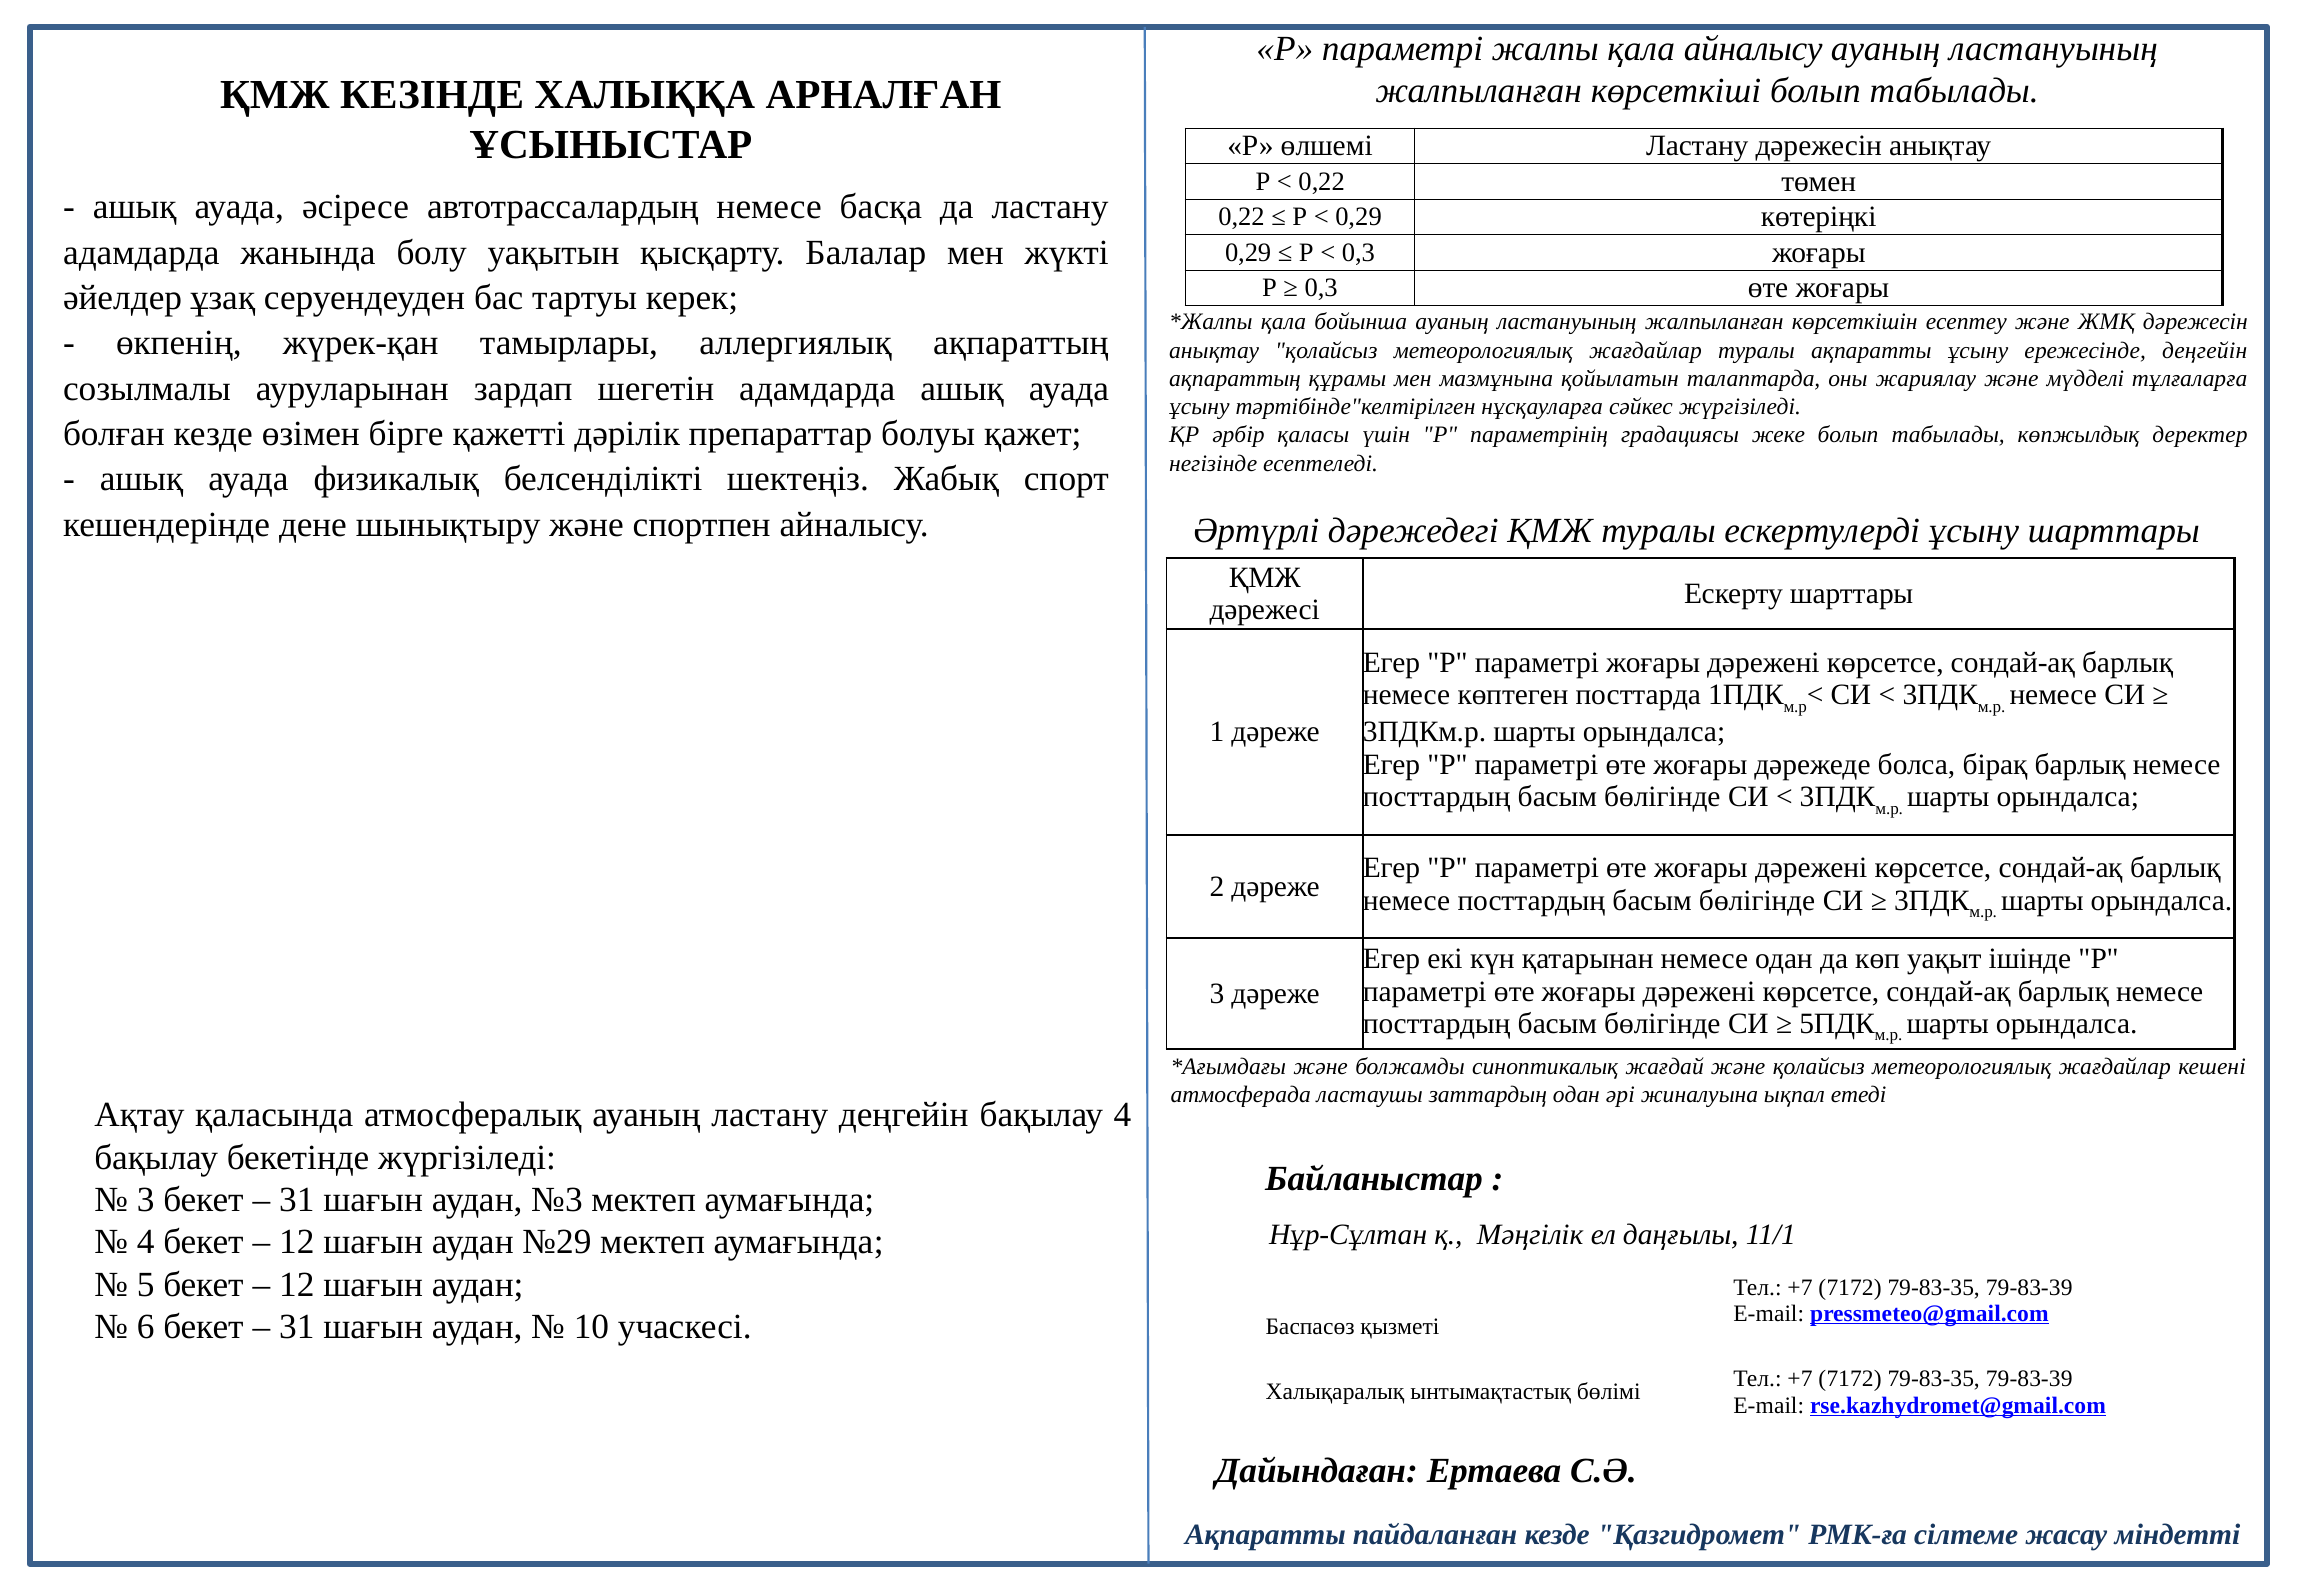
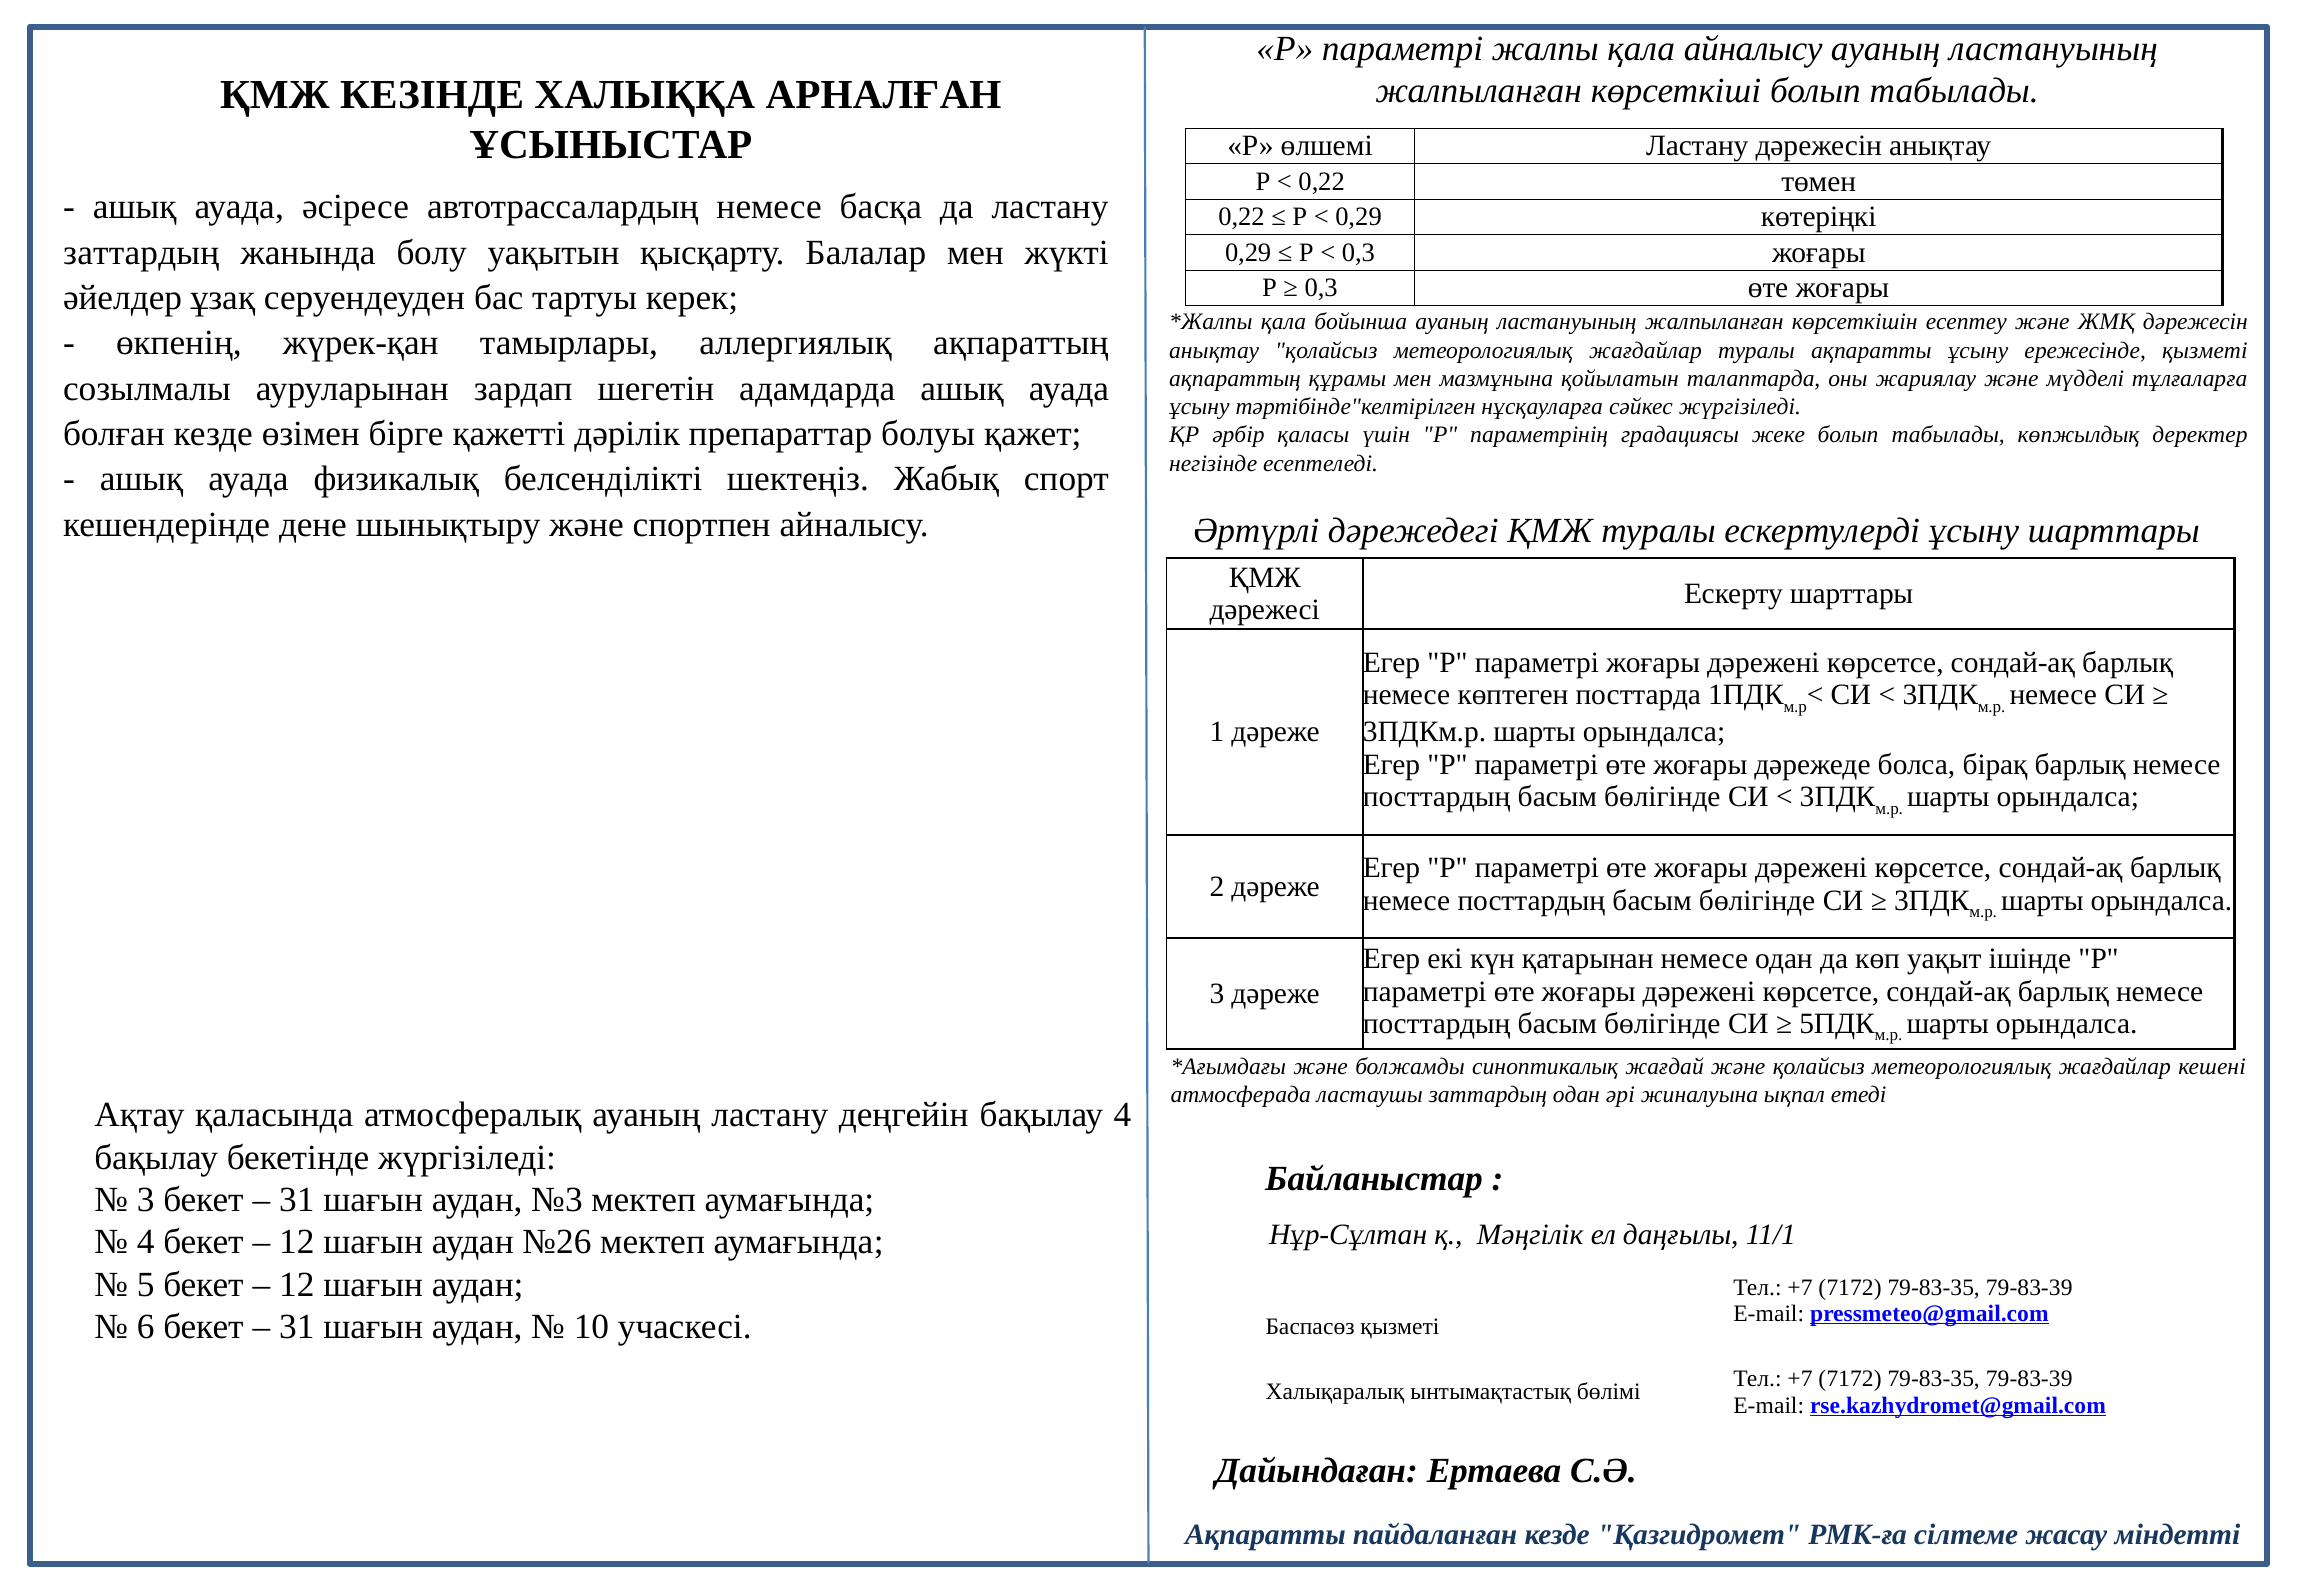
адамдарда: адамдарда -> заттардың (141, 252)
ережесінде деңгейін: деңгейін -> қызметі (2205, 350)
№29: №29 -> №26 (557, 1242)
